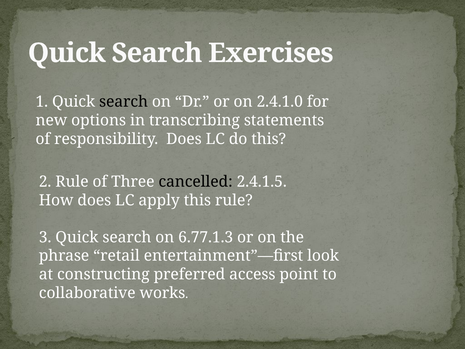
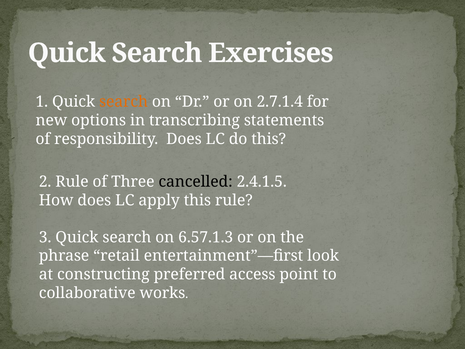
search colour: black -> orange (124, 102)
2.4.1.0: 2.4.1.0 -> 2.7.1.4 (280, 102)
6.77.1.3: 6.77.1.3 -> 6.57.1.3 (206, 237)
